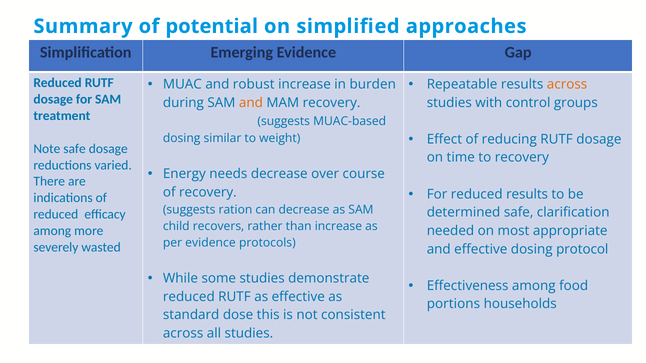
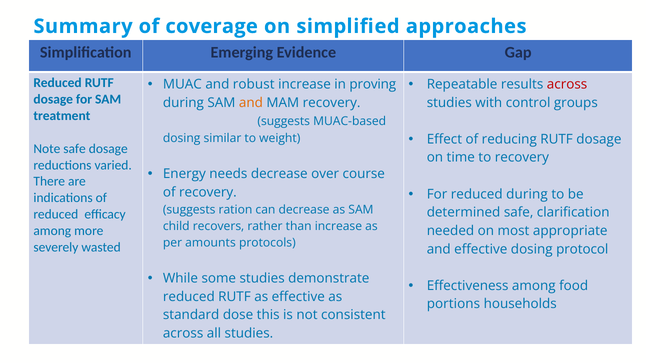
potential: potential -> coverage (212, 26)
burden: burden -> proving (373, 84)
across colour: orange -> red (567, 84)
reduced results: results -> during (527, 194)
per evidence: evidence -> amounts (210, 243)
